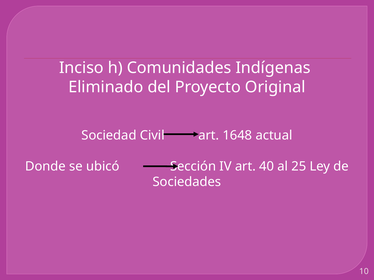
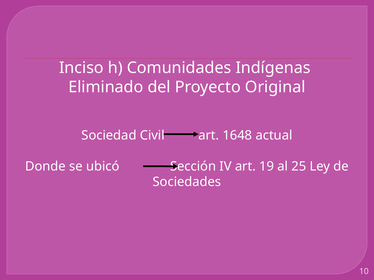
40: 40 -> 19 (267, 167)
